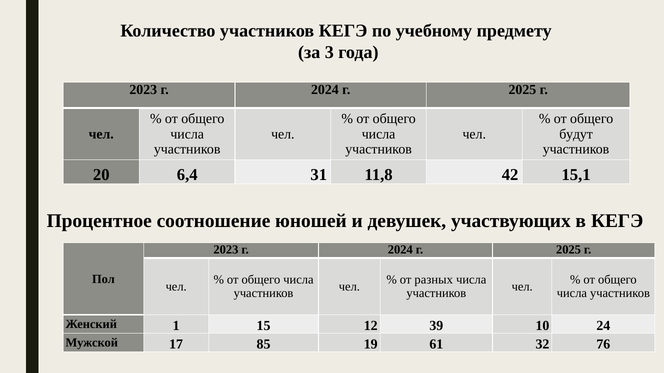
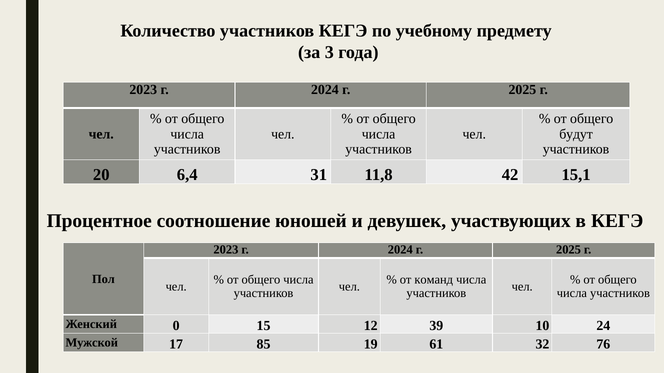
разных: разных -> команд (434, 280)
1: 1 -> 0 (176, 326)
